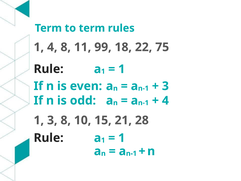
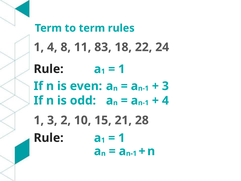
99: 99 -> 83 (103, 47)
75: 75 -> 24 (162, 47)
3 8: 8 -> 2 (66, 120)
